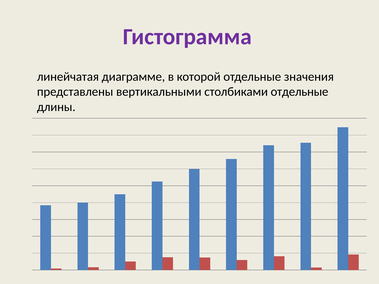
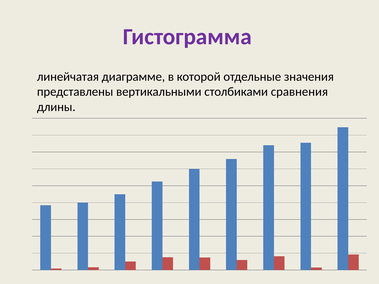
столбиками отдельные: отдельные -> сравнения (299, 92)
